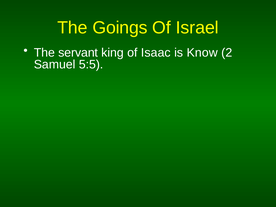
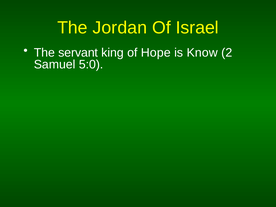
Goings: Goings -> Jordan (120, 28)
Isaac: Isaac -> Hope (156, 53)
5:5: 5:5 -> 5:0 (91, 65)
